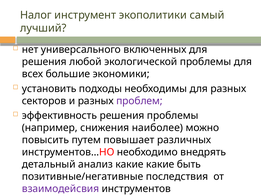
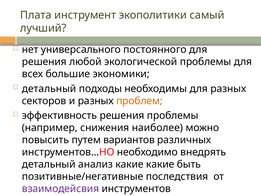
Налог: Налог -> Плата (36, 15)
включенных: включенных -> постоянного (155, 49)
установить: установить -> детальный (49, 89)
проблем colour: purple -> orange (139, 101)
повышает: повышает -> вариантов (129, 140)
